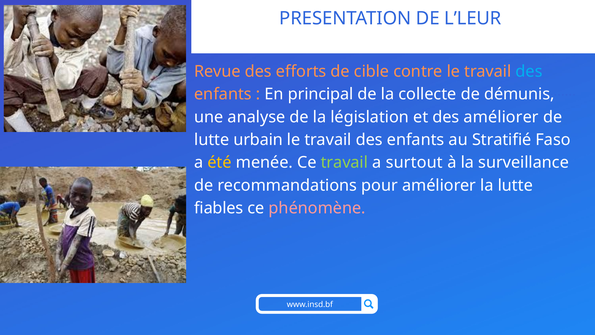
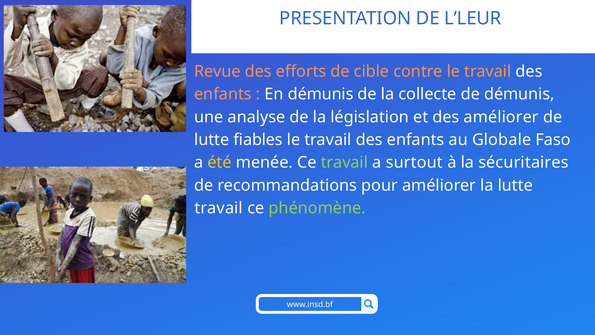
des colour: light blue -> white (529, 71)
En principal: principal -> démunis (321, 94)
urbain: urbain -> fiables (258, 140)
Stratifié: Stratifié -> Globale (502, 140)
surveillance: surveillance -> sécuritaires (524, 162)
fiables: fiables -> travail (219, 208)
phénomène colour: pink -> light green (317, 208)
